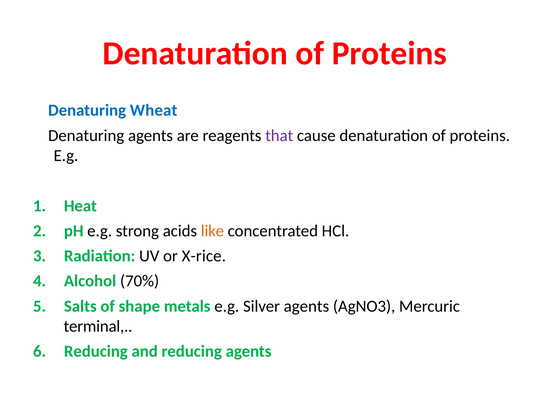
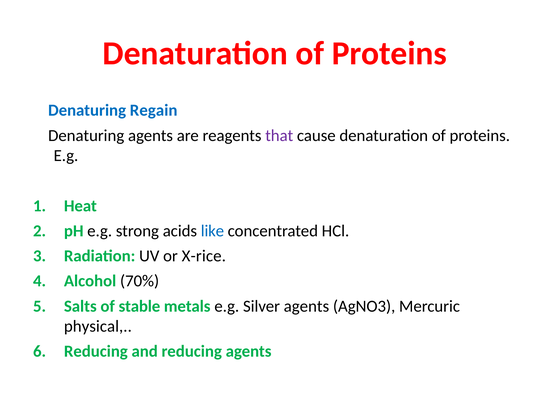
Wheat: Wheat -> Regain (154, 110)
like colour: orange -> blue (212, 231)
shape: shape -> stable (139, 306)
terminal: terminal -> physical (98, 326)
